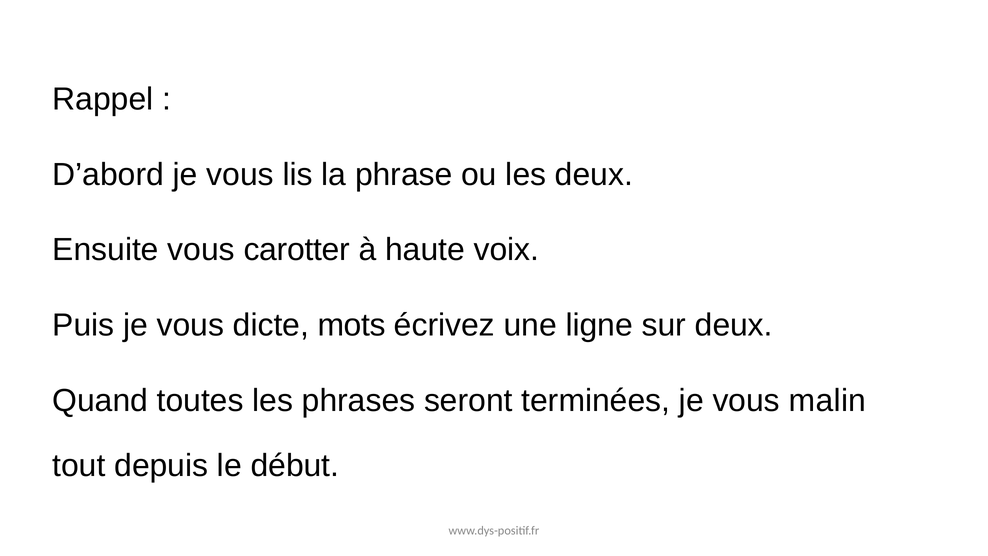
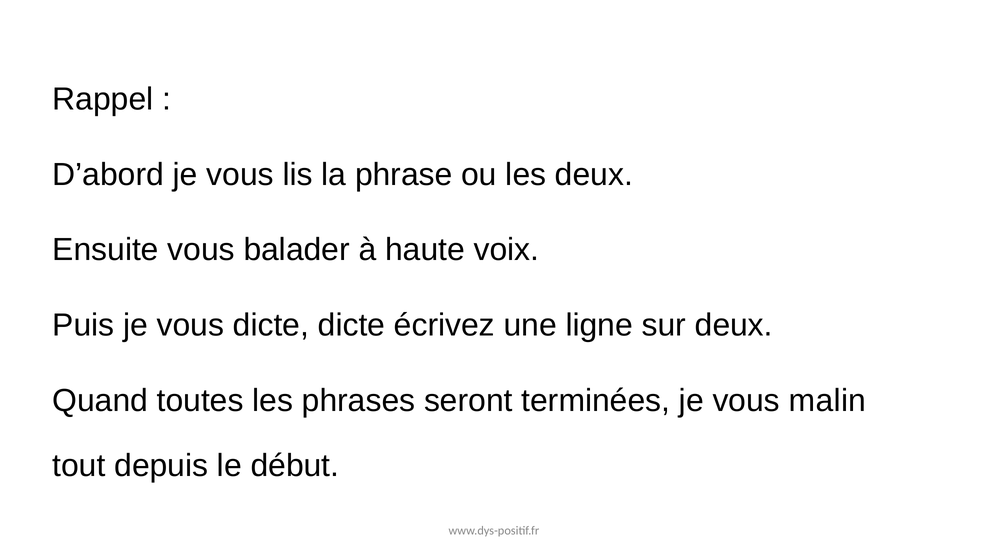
carotter: carotter -> balader (297, 250)
dicte mots: mots -> dicte (352, 325)
